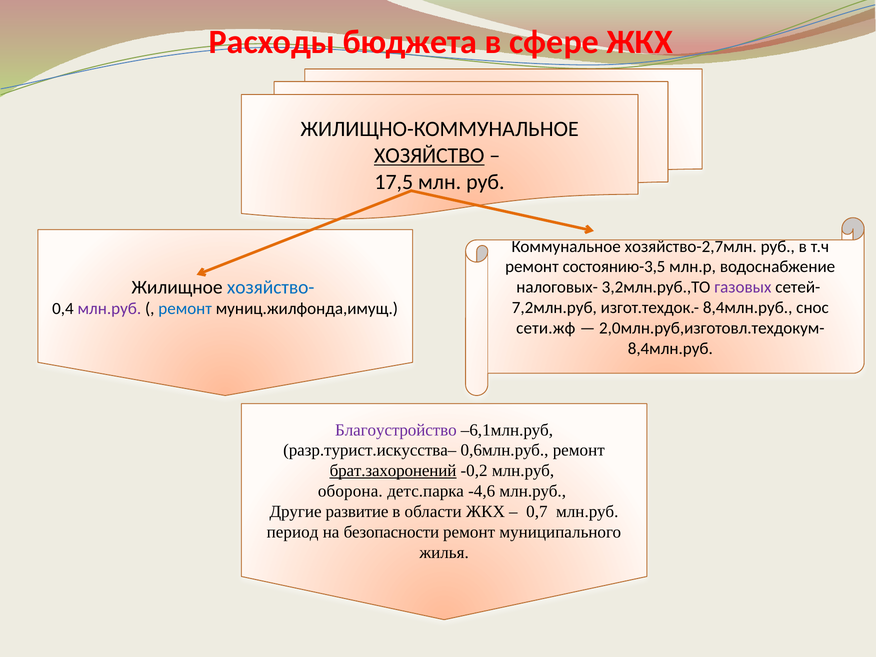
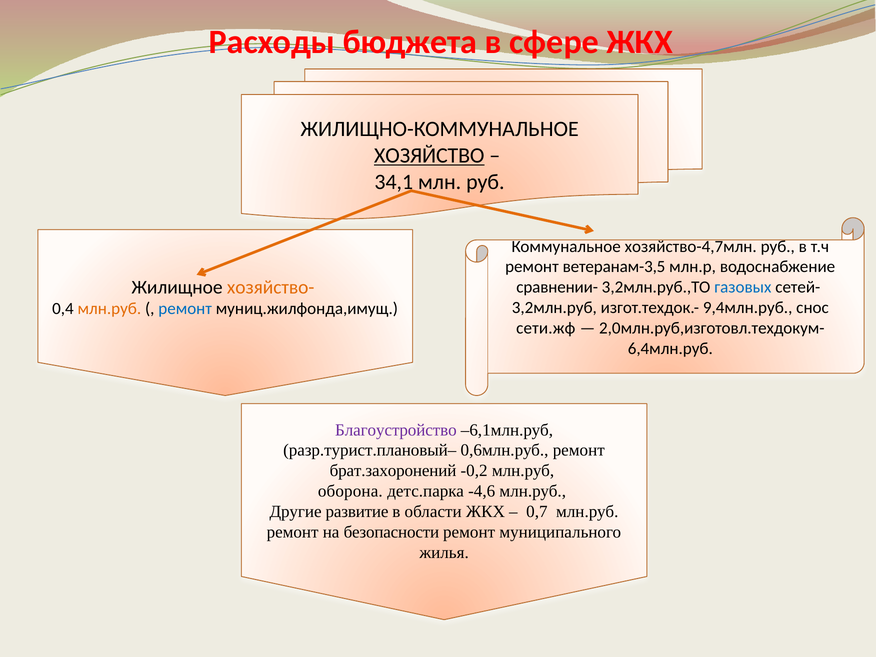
17,5: 17,5 -> 34,1 (394, 182)
хозяйство-2,7млн: хозяйство-2,7млн -> хозяйство-4,7млн (691, 246)
состоянию-3,5: состоянию-3,5 -> ветеранам-3,5 (614, 267)
хозяйство- colour: blue -> orange (271, 287)
налоговых-: налоговых- -> сравнении- (557, 287)
газовых colour: purple -> blue (743, 287)
7,2млн.руб: 7,2млн.руб -> 3,2млн.руб (554, 308)
изгот.техдок.- 8,4млн.руб: 8,4млн.руб -> 9,4млн.руб (748, 308)
млн.руб colour: purple -> orange (109, 309)
8,4млн.руб: 8,4млн.руб -> 6,4млн.руб (670, 349)
разр.турист.искусства–: разр.турист.искусства– -> разр.турист.плановый– (370, 450)
брат.захоронений underline: present -> none (393, 471)
период: период -> ремонт (293, 532)
